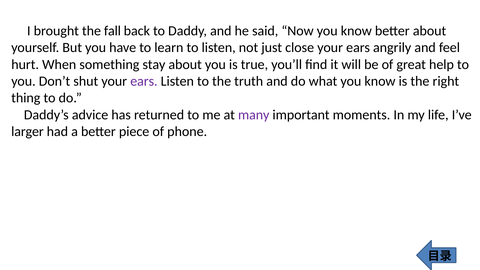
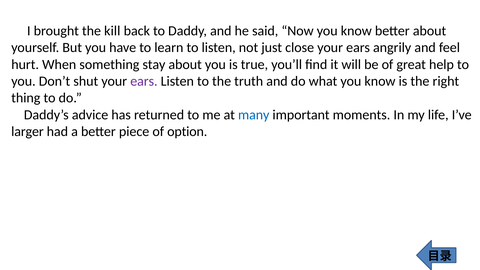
fall: fall -> kill (112, 31)
many colour: purple -> blue (254, 115)
phone: phone -> option (187, 132)
